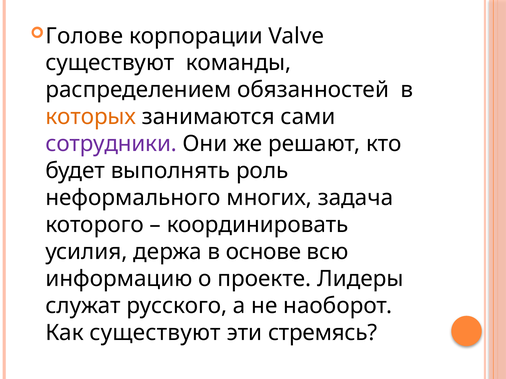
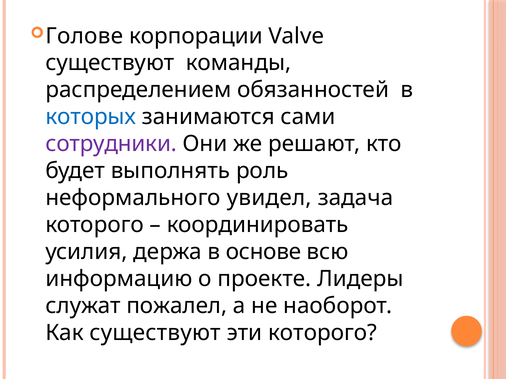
которых colour: orange -> blue (91, 117)
многих: многих -> увидел (269, 198)
русского: русского -> пожалел (177, 306)
эти стремясь: стремясь -> которого (323, 333)
